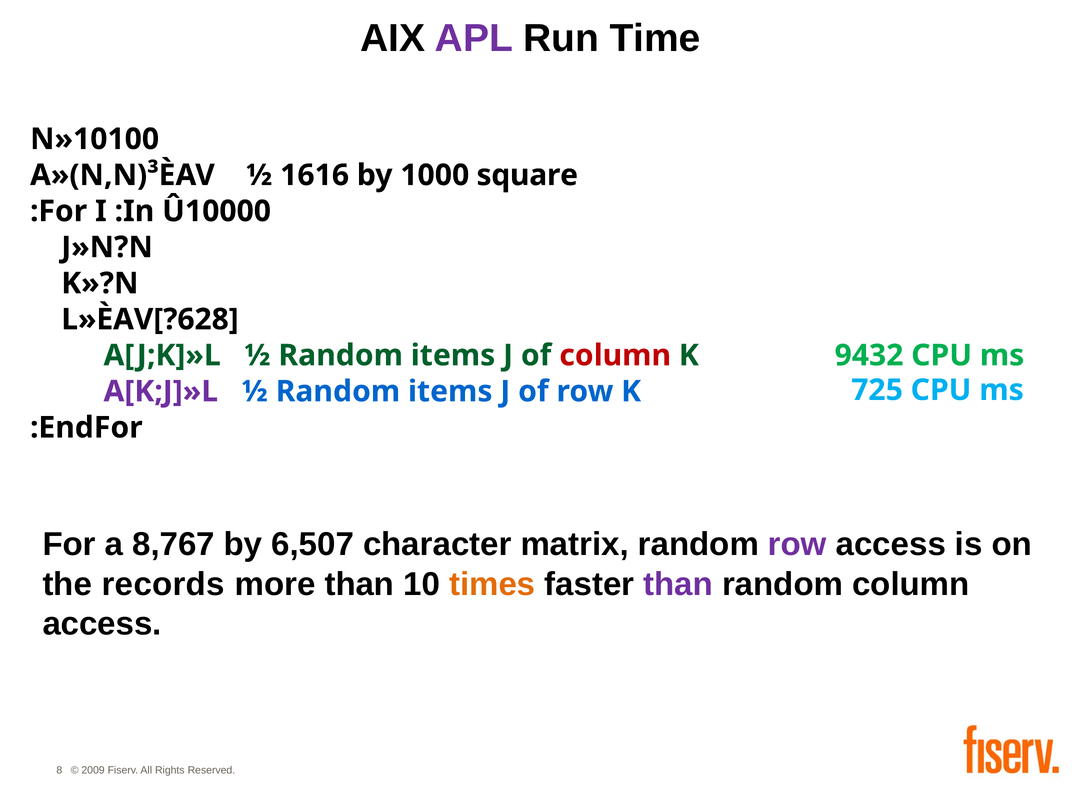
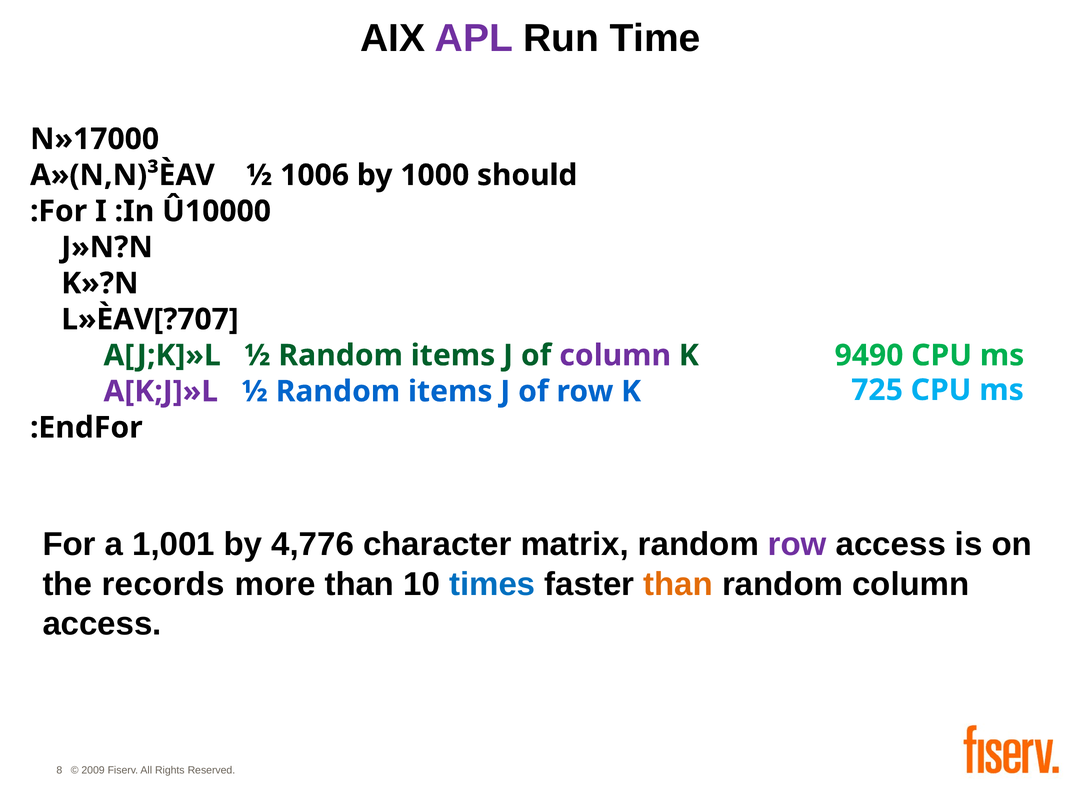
N»10100: N»10100 -> N»17000 (95, 139)
1616: 1616 -> 1006 (315, 175)
square: square -> should (527, 175)
L»ÈAV[?628: L»ÈAV[?628 -> L»ÈAV[?707 (150, 320)
column colour: red -> purple (615, 356)
9432: 9432 -> 9490 (869, 356)
8,767: 8,767 -> 1,001 (174, 545)
6,507: 6,507 -> 4,776 (313, 545)
times colour: orange -> blue (492, 585)
than colour: purple -> orange (678, 585)
